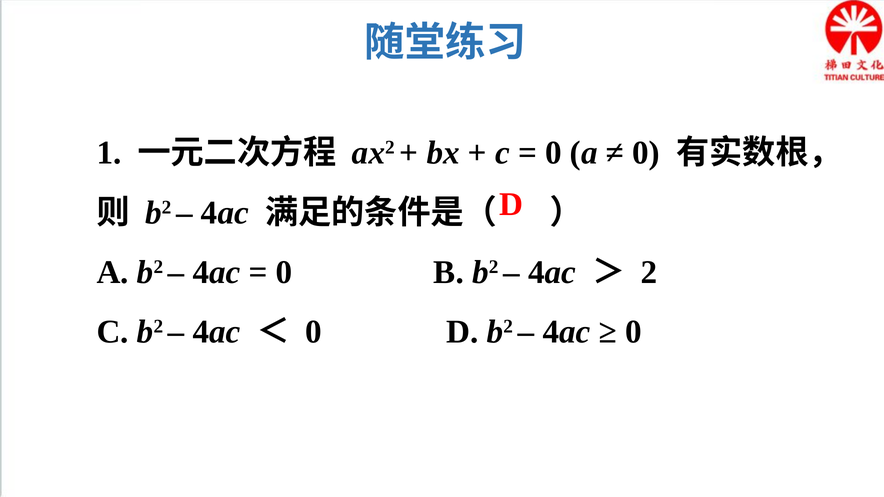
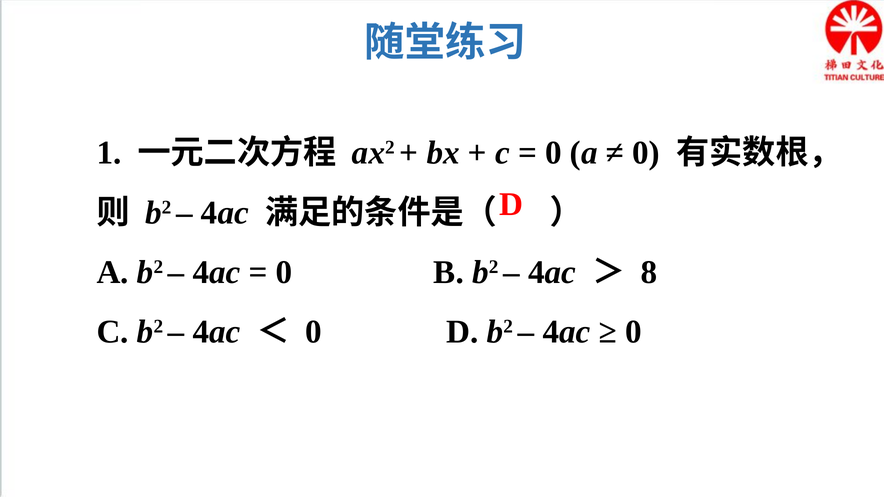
2: 2 -> 8 (649, 272)
